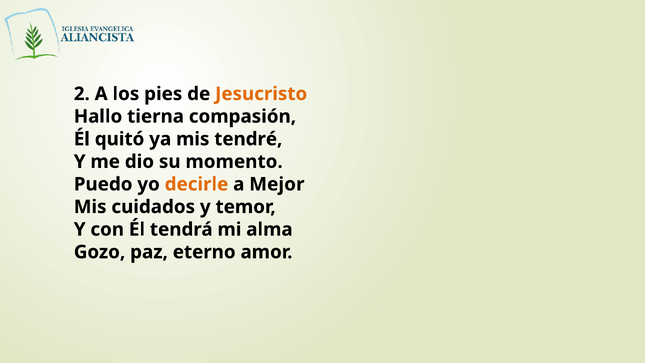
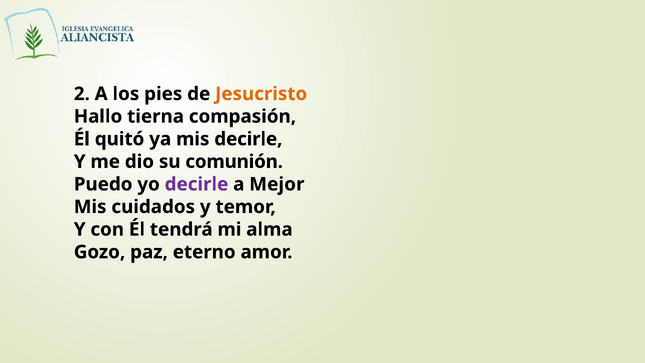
mis tendré: tendré -> decirle (248, 139)
momento: momento -> comunión (234, 162)
decirle colour: orange -> purple (196, 184)
